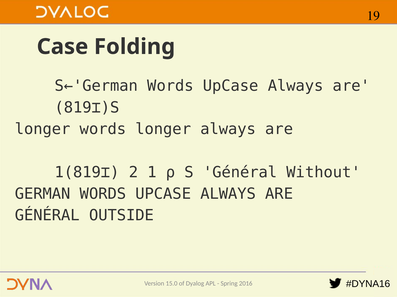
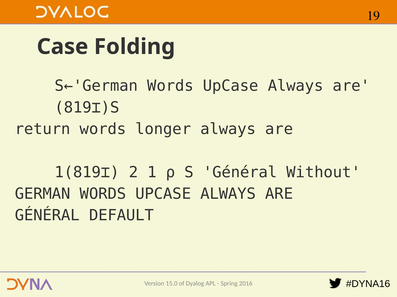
longer: longer -> return (43, 129)
OUTSIDE: OUTSIDE -> DEFAULT (121, 216)
